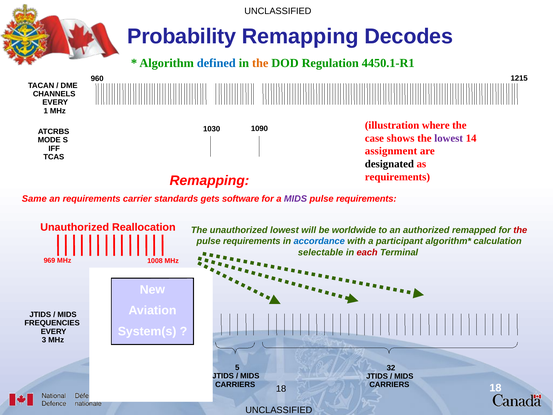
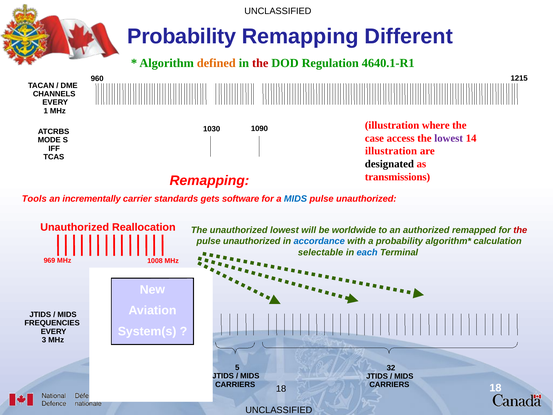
Decodes: Decodes -> Different (409, 36)
defined colour: blue -> orange (216, 63)
the colour: orange -> red (260, 63)
4450.1-R1: 4450.1-R1 -> 4640.1-R1 (388, 63)
shows: shows -> access (401, 138)
assignment: assignment -> illustration (391, 151)
requirements: requirements -> transmissions (398, 177)
Same: Same -> Tools (34, 199)
an requirements: requirements -> incrementally (92, 199)
MIDS colour: purple -> blue (295, 199)
requirements: requirements -> unauthorized (366, 199)
requirements: requirements -> unauthorized (252, 241)
a participant: participant -> probability (399, 241)
each colour: red -> blue (367, 252)
